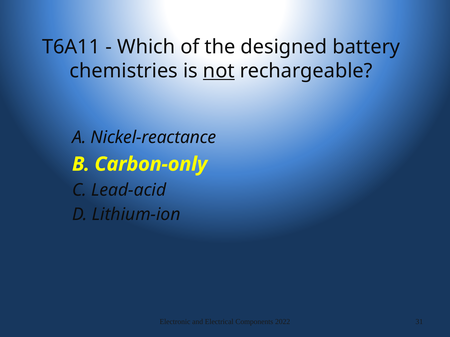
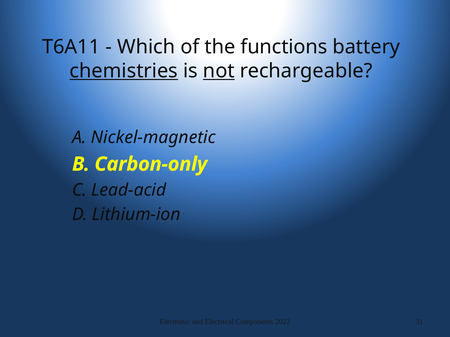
designed: designed -> functions (284, 47)
chemistries underline: none -> present (124, 71)
Nickel-reactance: Nickel-reactance -> Nickel-magnetic (153, 138)
